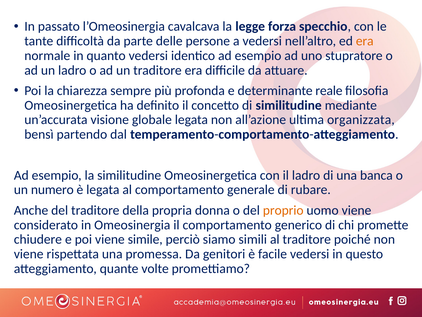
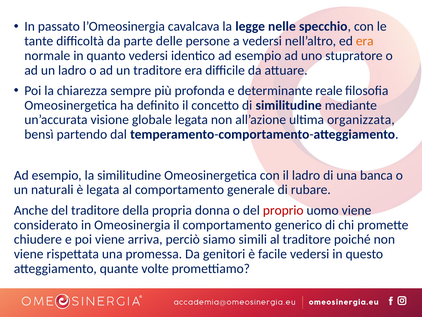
forza: forza -> nelle (282, 26)
numero: numero -> naturali (52, 190)
proprio colour: orange -> red (283, 210)
simile: simile -> arriva (145, 239)
